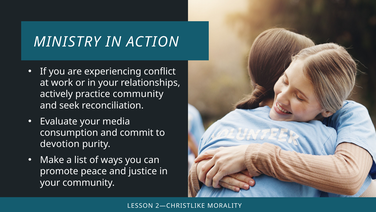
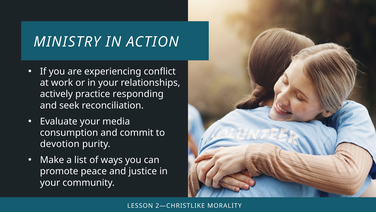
practice community: community -> responding (138, 94)
